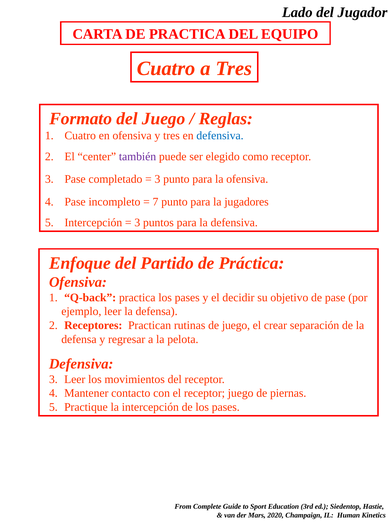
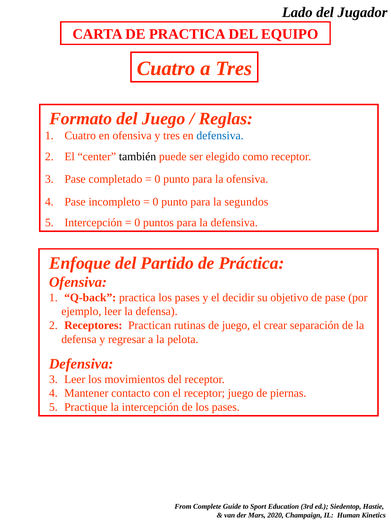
también colour: purple -> black (138, 156)
3: 3 -> 0 (157, 179)
7: 7 -> 0 (156, 201)
jugadores: jugadores -> segundos (246, 201)
3: 3 -> 0 (137, 222)
